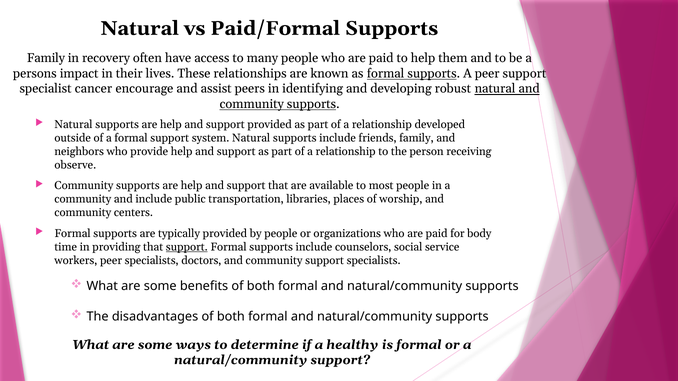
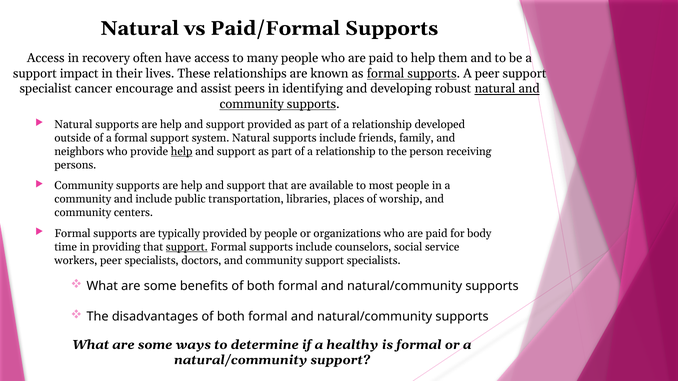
Family: Family -> Access (46, 58)
persons: persons -> support (35, 74)
help underline: none -> present (182, 152)
observe: observe -> persons (75, 165)
